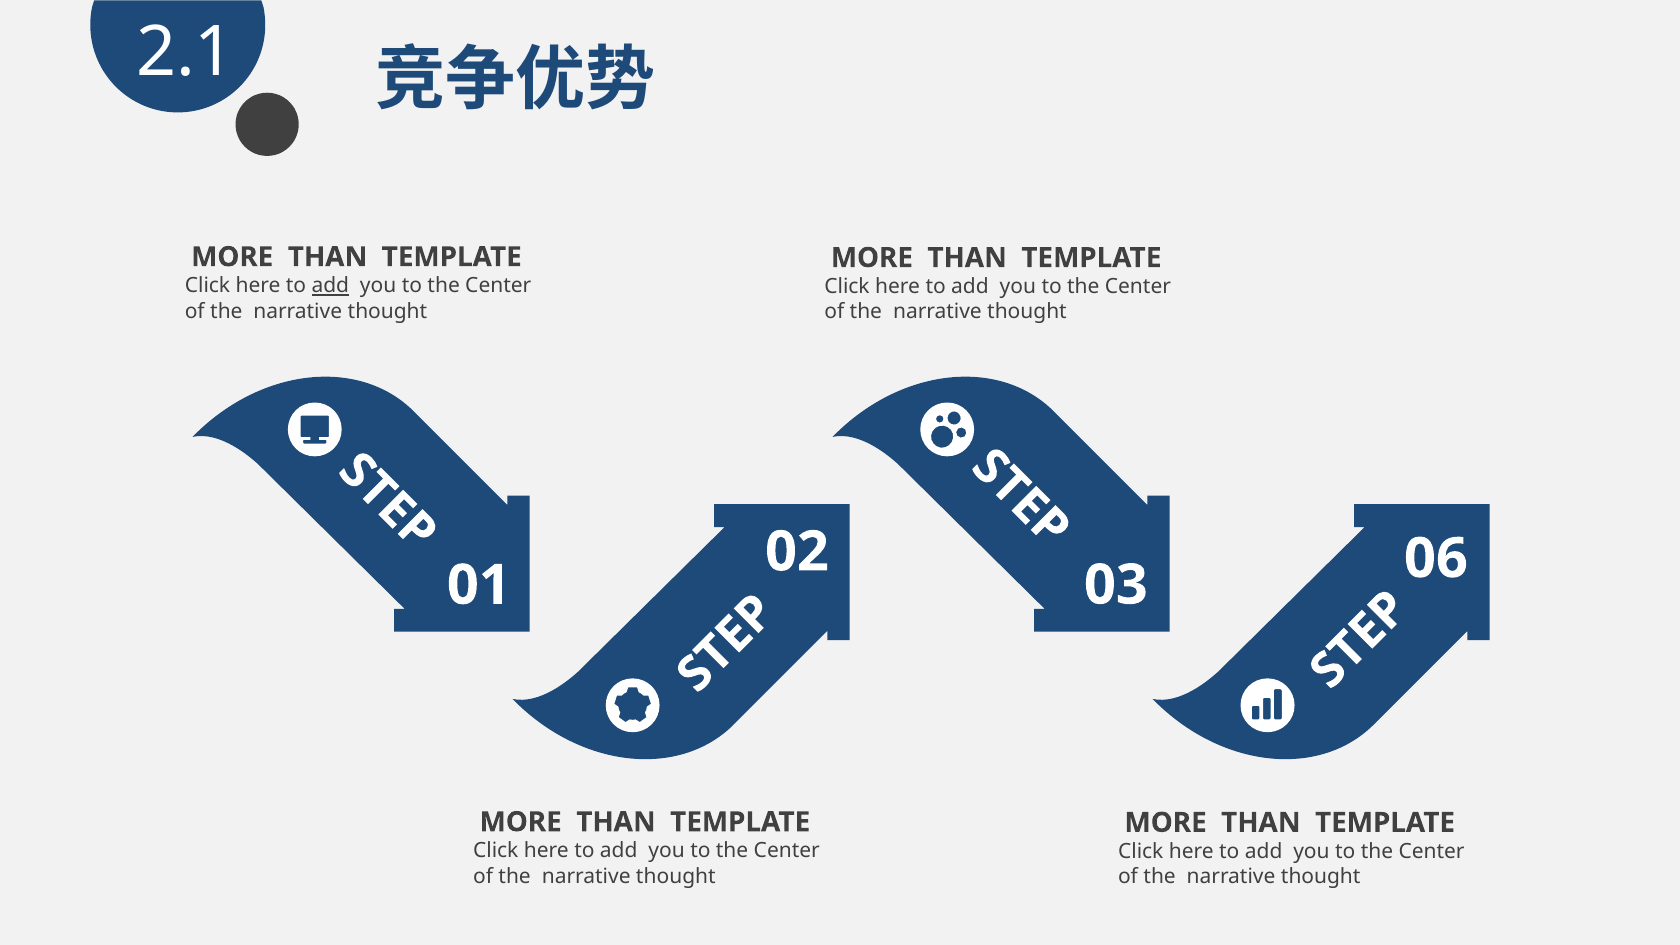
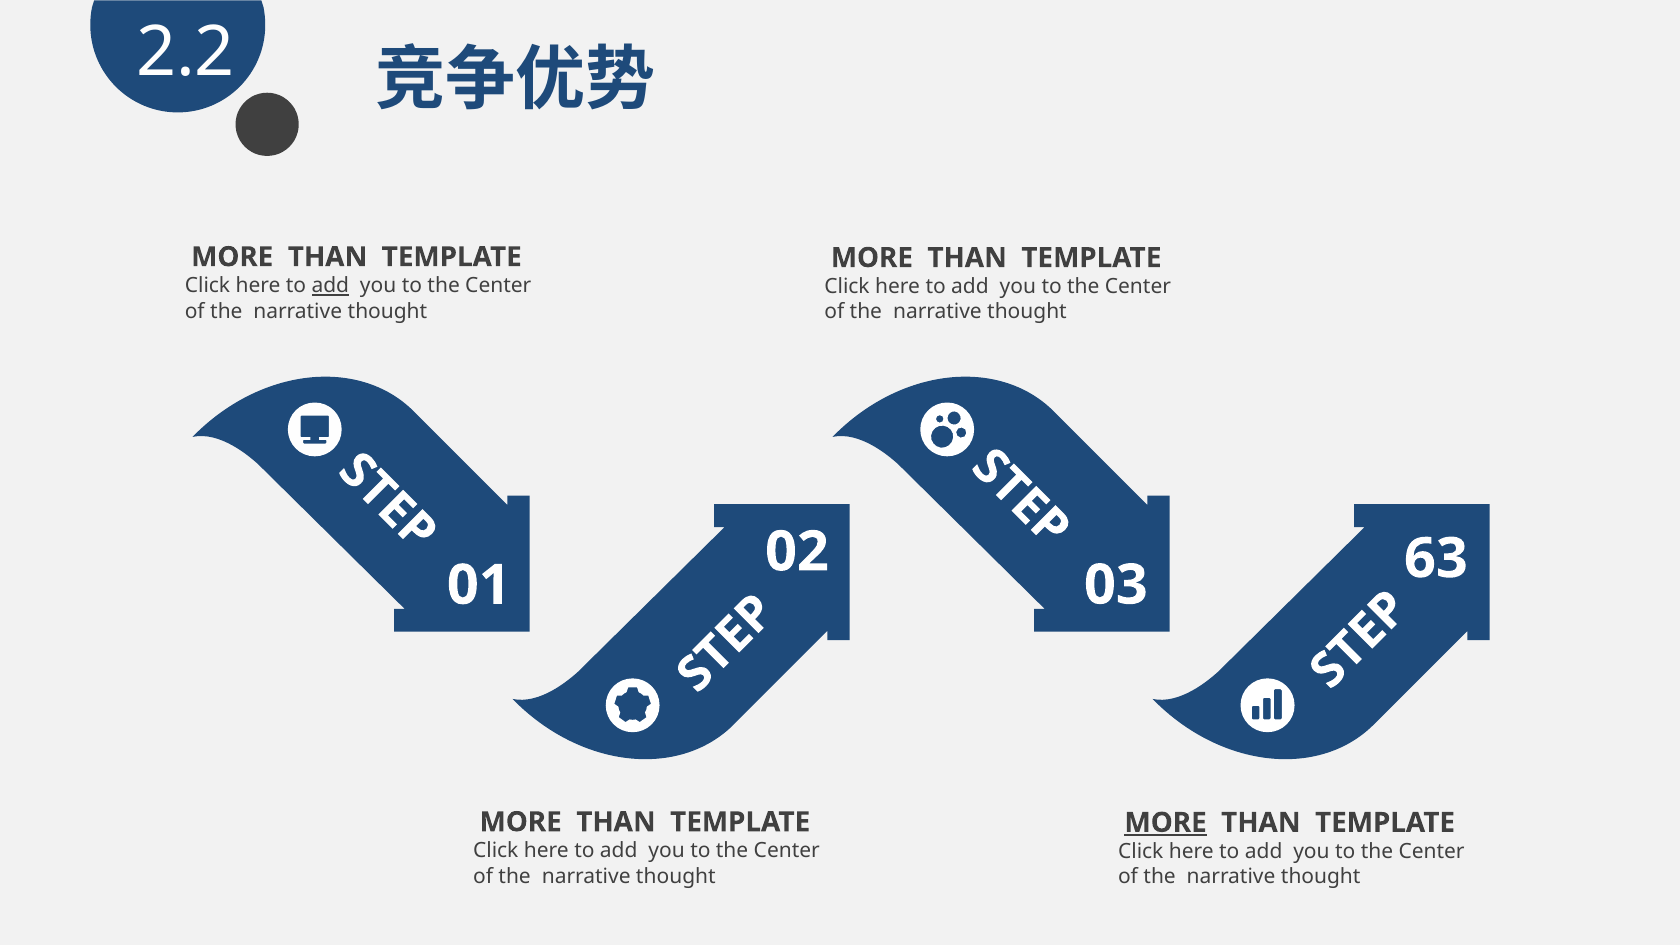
2.1: 2.1 -> 2.2 (185, 52)
06: 06 -> 63 (1436, 559)
MORE underline: none -> present (1166, 823)
